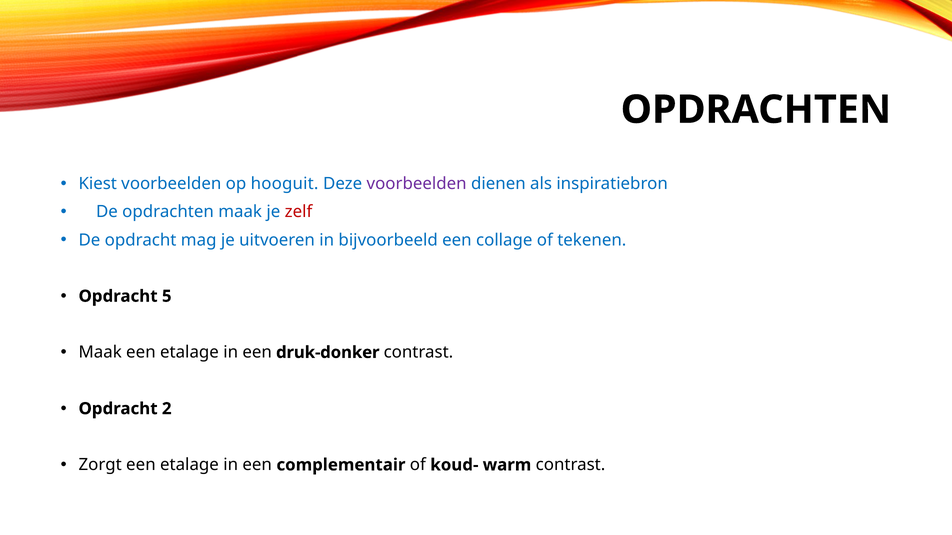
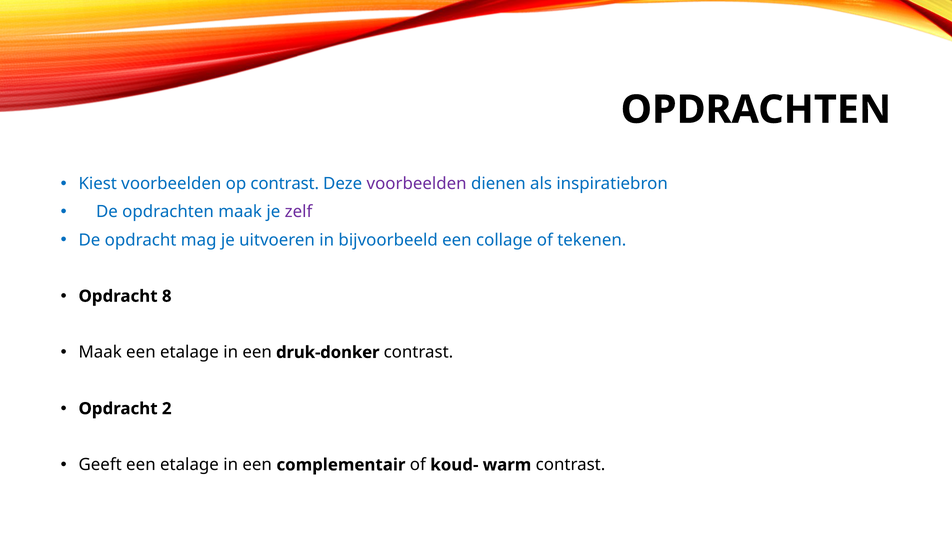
op hooguit: hooguit -> contrast (285, 184)
zelf colour: red -> purple (299, 212)
5: 5 -> 8 (167, 296)
Zorgt: Zorgt -> Geeft (100, 465)
